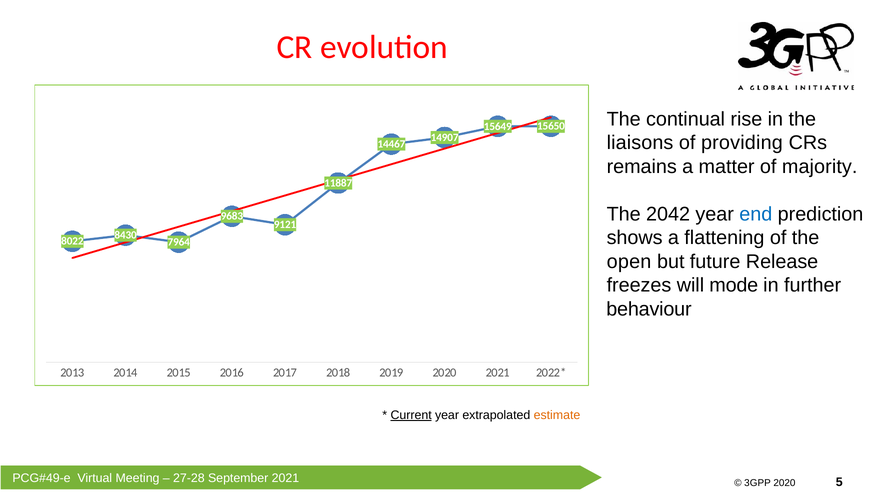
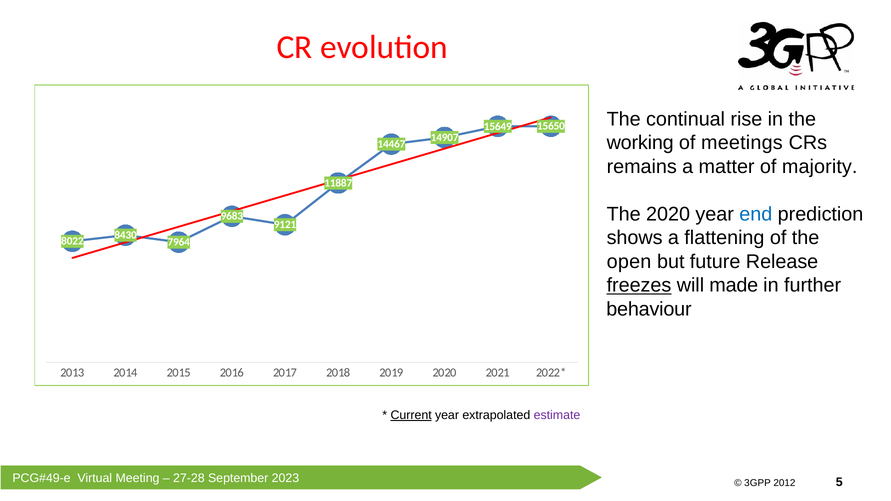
liaisons: liaisons -> working (640, 143)
providing: providing -> meetings (742, 143)
The 2042: 2042 -> 2020 (668, 214)
freezes underline: none -> present (639, 286)
mode: mode -> made (734, 286)
estimate colour: orange -> purple (557, 415)
2021: 2021 -> 2023 (285, 478)
2020: 2020 -> 2012 (784, 483)
